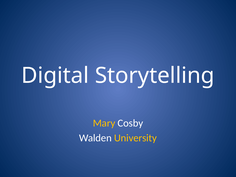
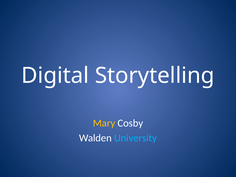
University colour: yellow -> light blue (135, 138)
